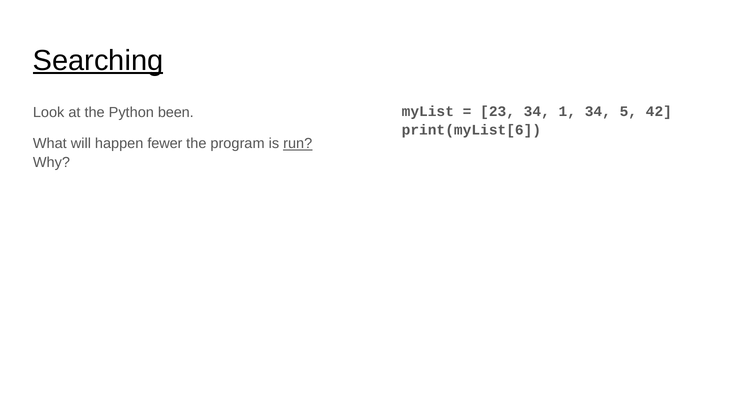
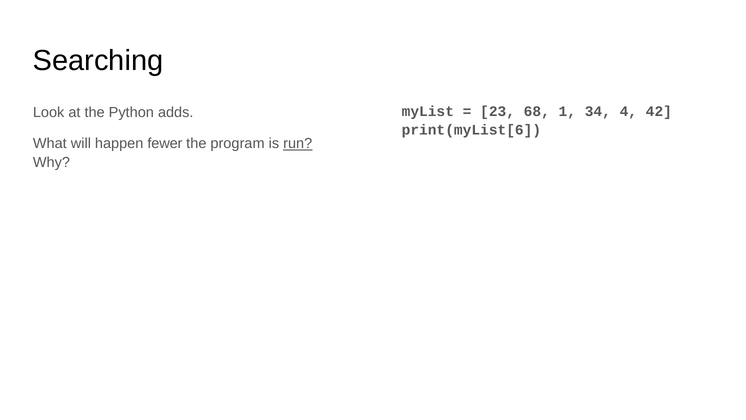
Searching underline: present -> none (98, 60)
been: been -> adds (176, 112)
23 34: 34 -> 68 (537, 111)
5: 5 -> 4 (628, 111)
